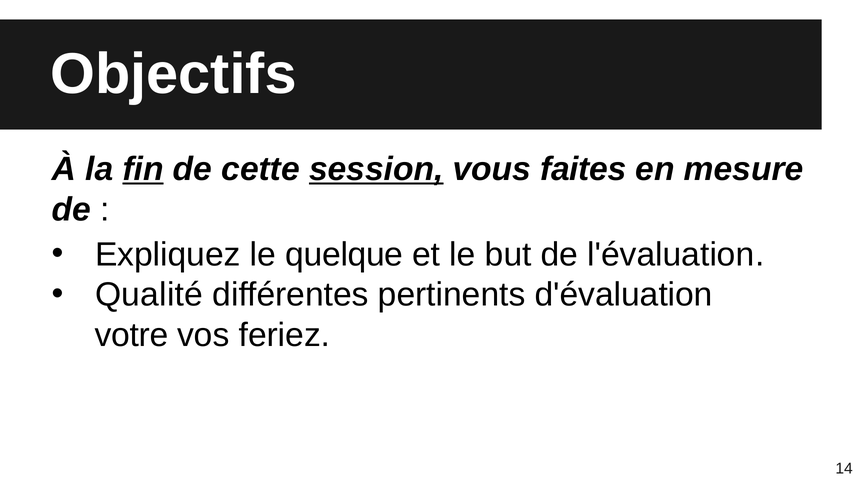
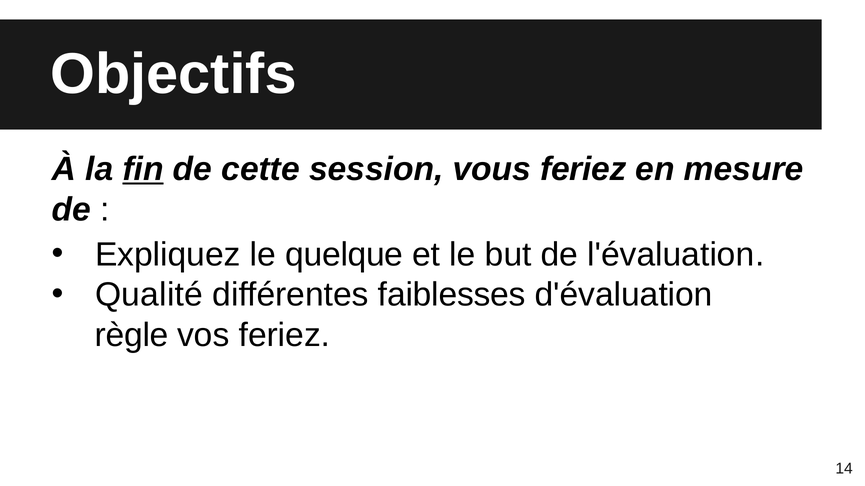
session underline: present -> none (376, 169)
vous faites: faites -> feriez (583, 169)
pertinents: pertinents -> faiblesses (452, 295)
votre: votre -> règle (132, 336)
